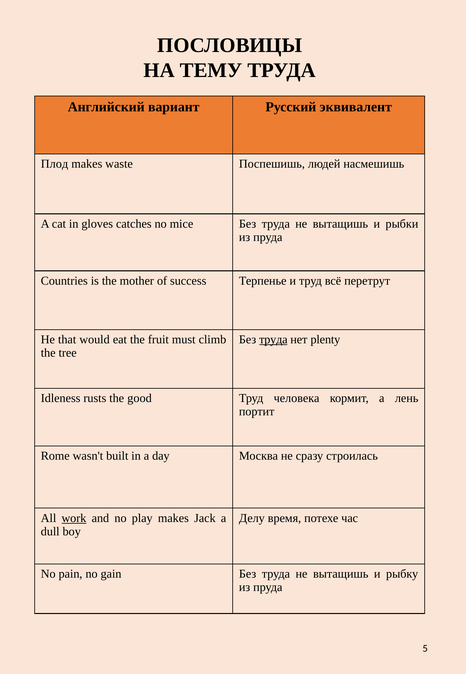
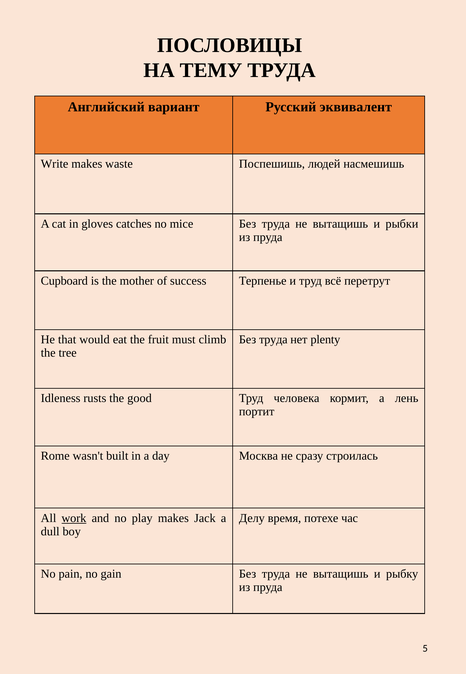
Плод: Плод -> Write (55, 164)
Countries: Countries -> Cupboard (64, 280)
труда underline: present -> none (273, 339)
